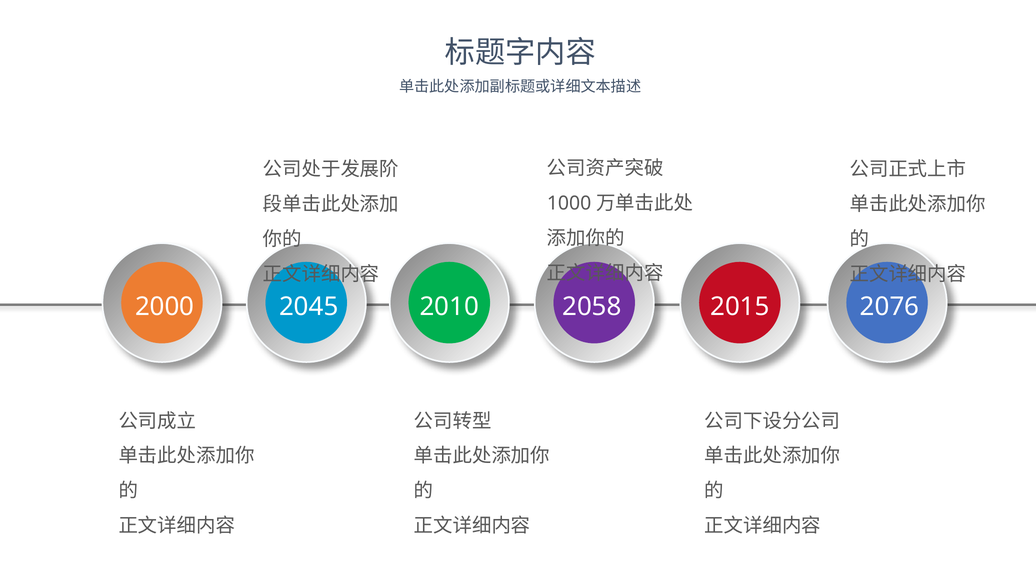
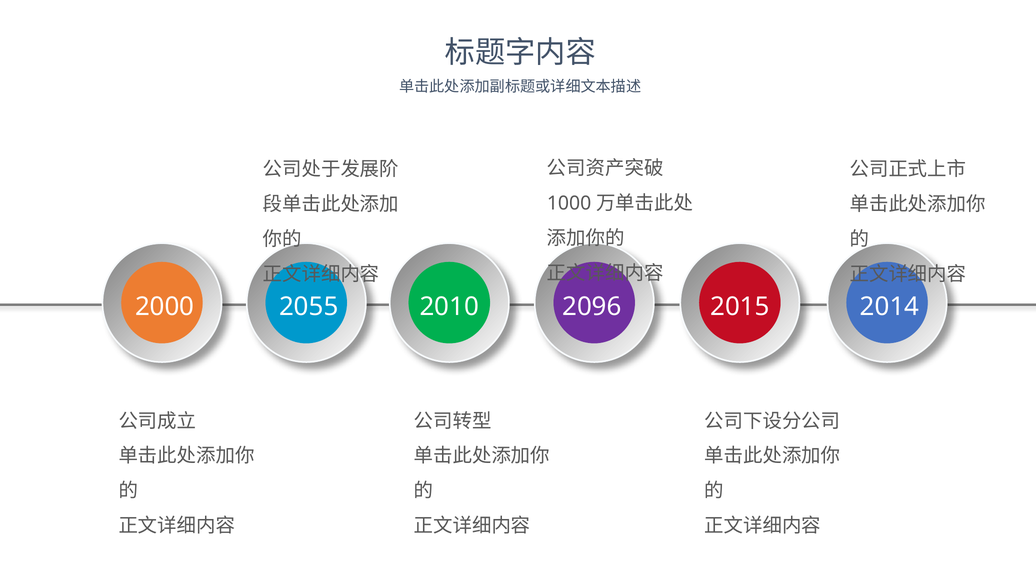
2045: 2045 -> 2055 (309, 307)
2058: 2058 -> 2096 (592, 307)
2076: 2076 -> 2014 (890, 307)
